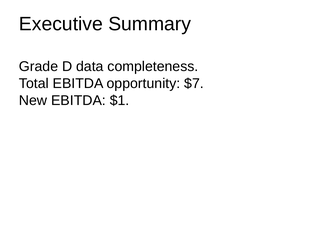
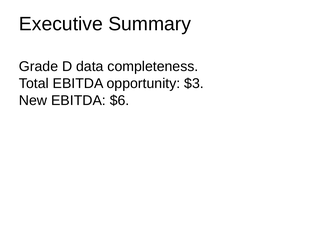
$7: $7 -> $3 (194, 83)
$1: $1 -> $6 (120, 100)
